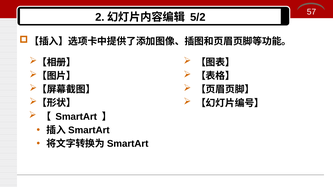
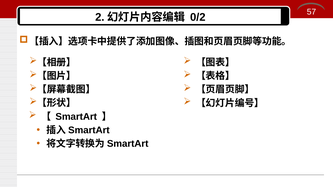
5/2: 5/2 -> 0/2 (198, 17)
